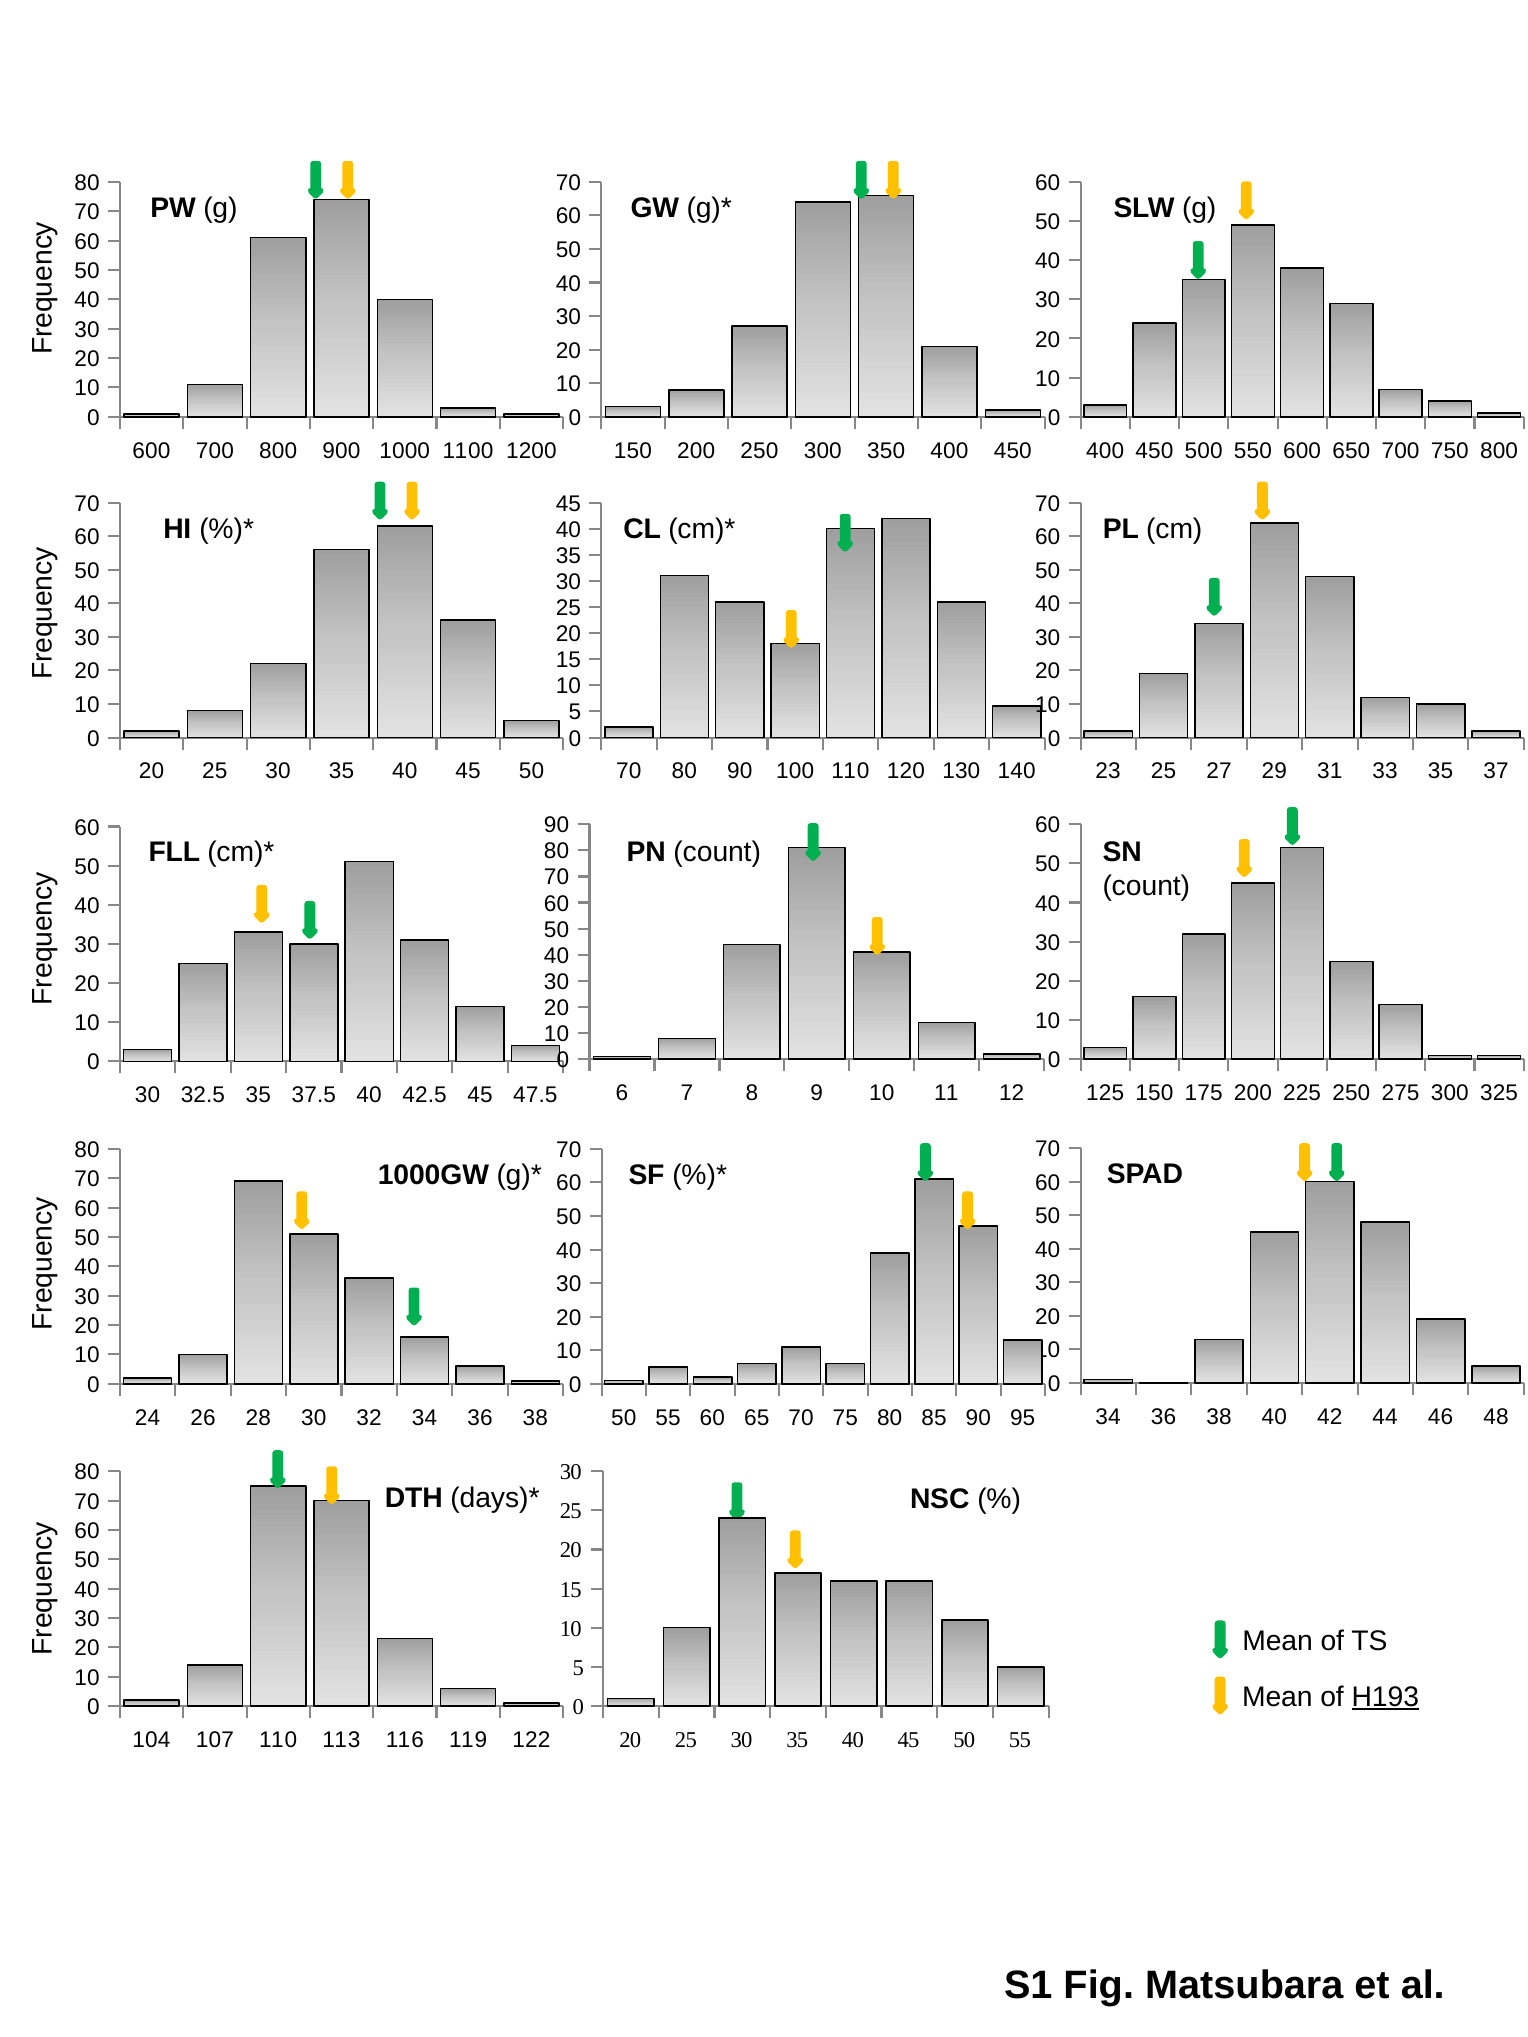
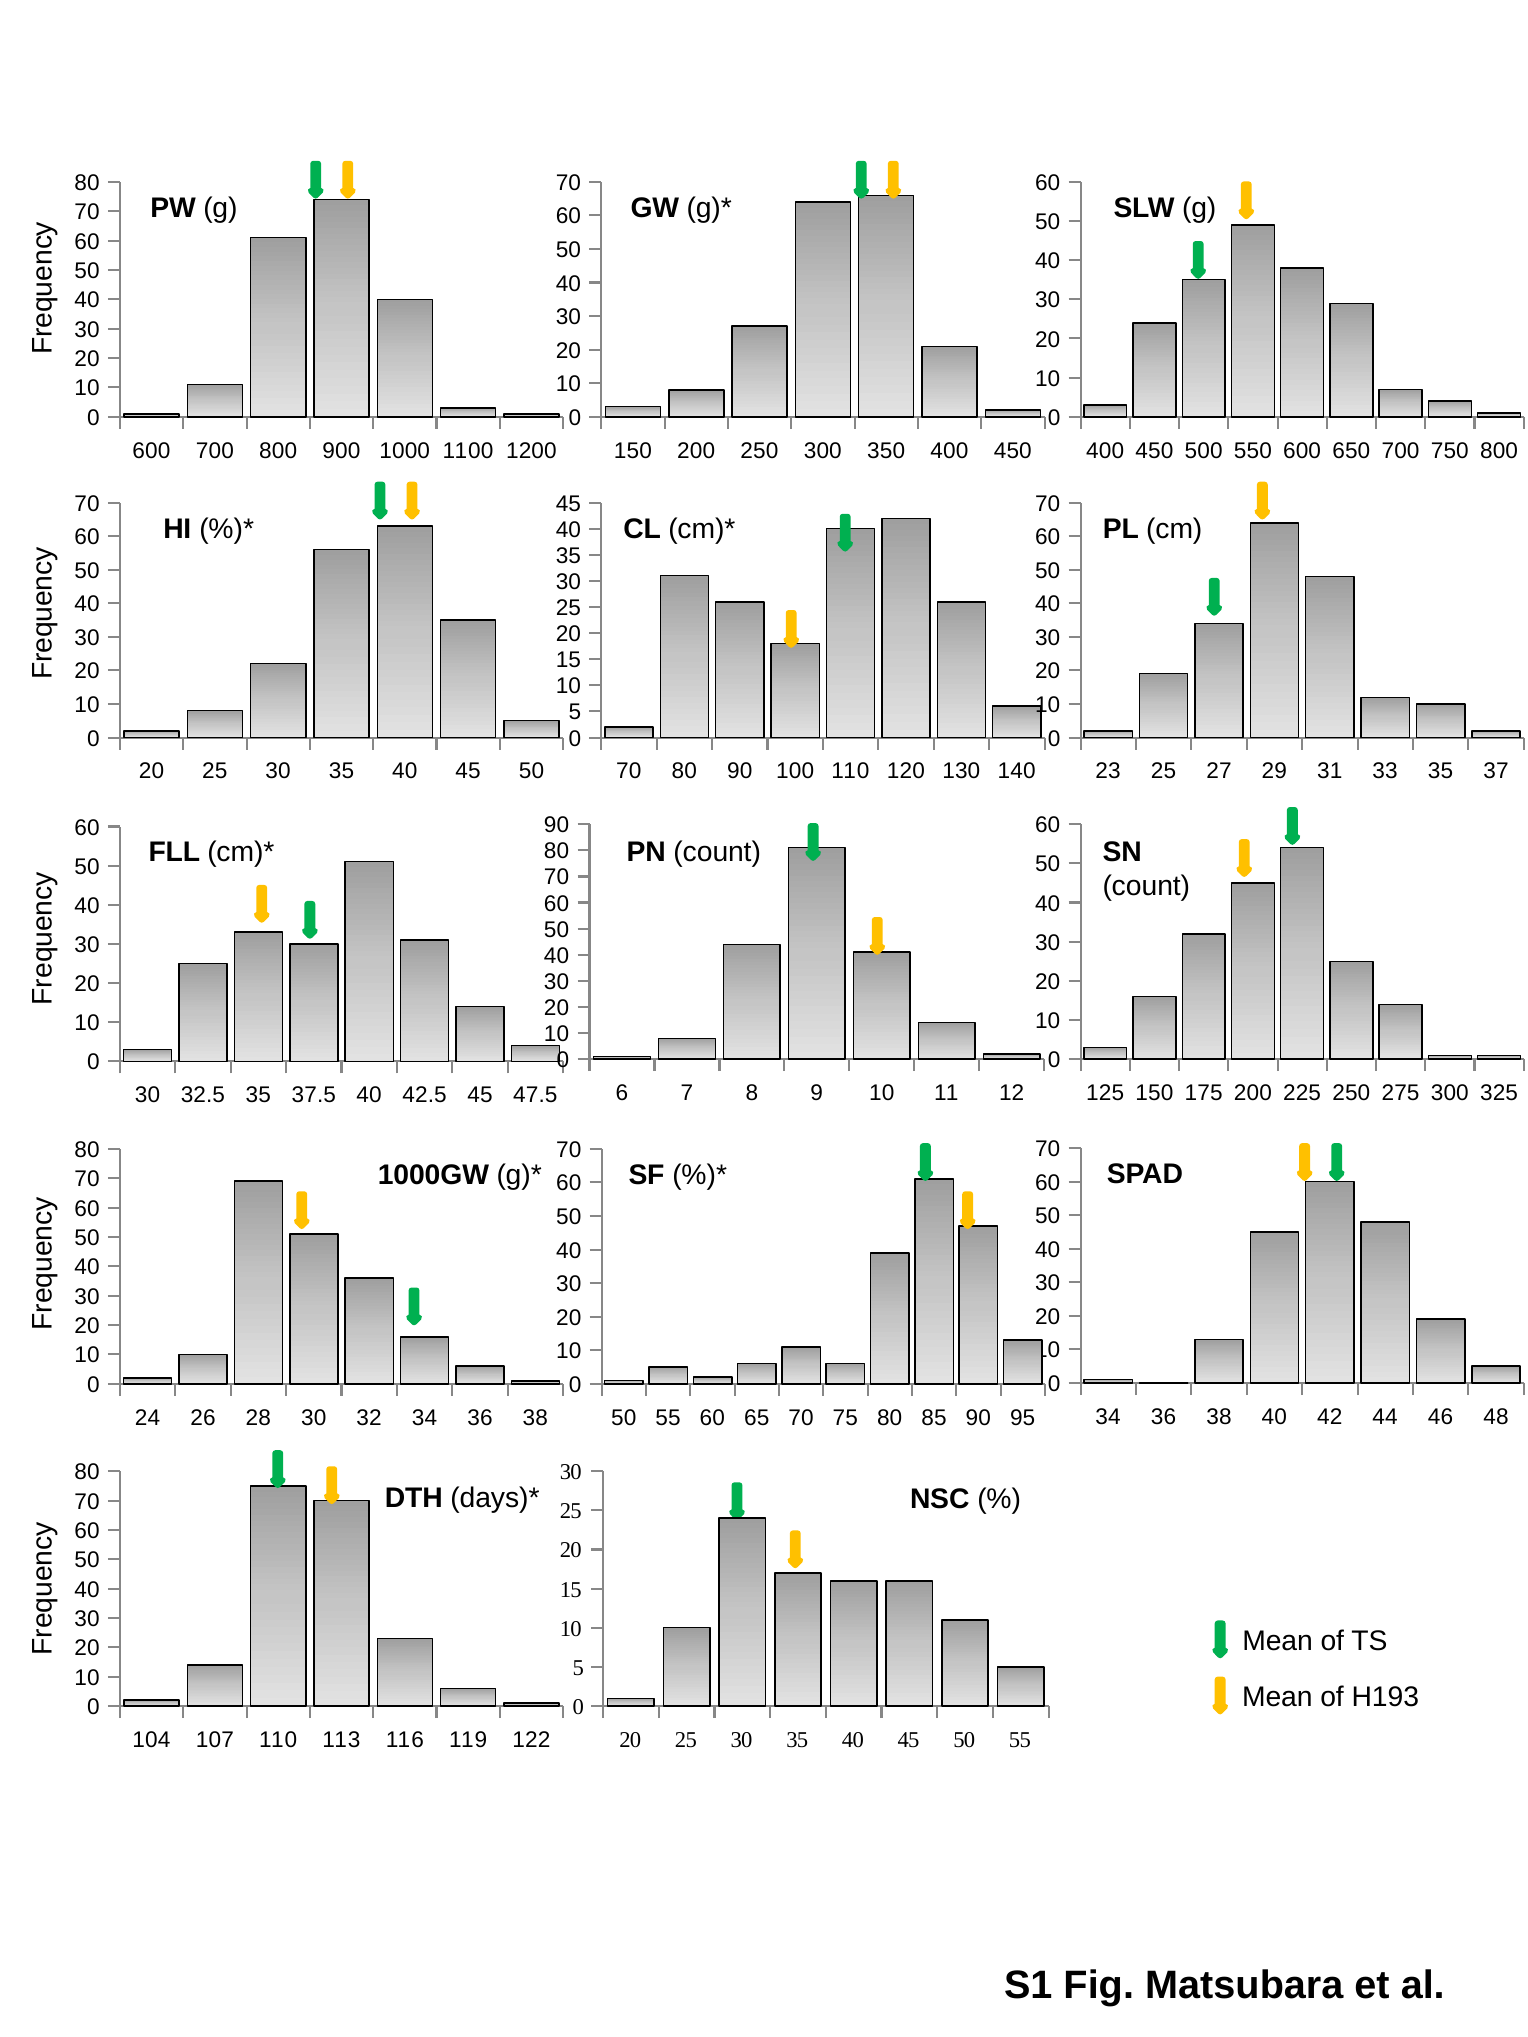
H193 underline: present -> none (1385, 1697)
